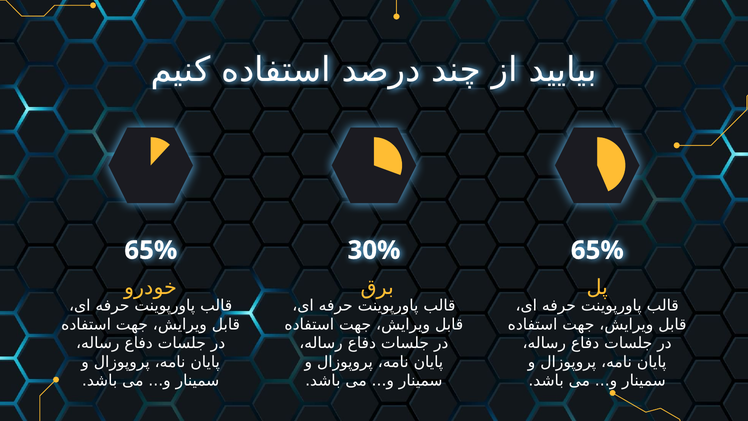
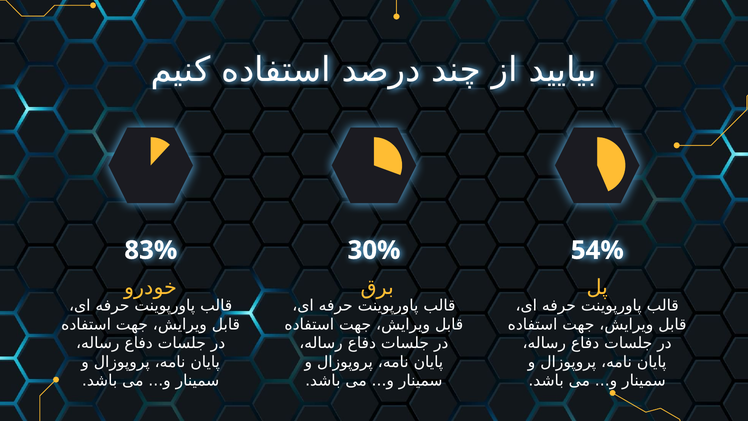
65%: 65% -> 83% (151, 250)
30% 65%: 65% -> 54% (597, 250)
